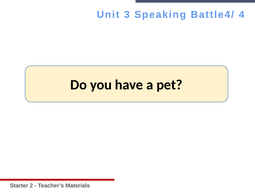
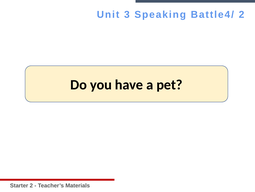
Battle4/ 4: 4 -> 2 (242, 15)
